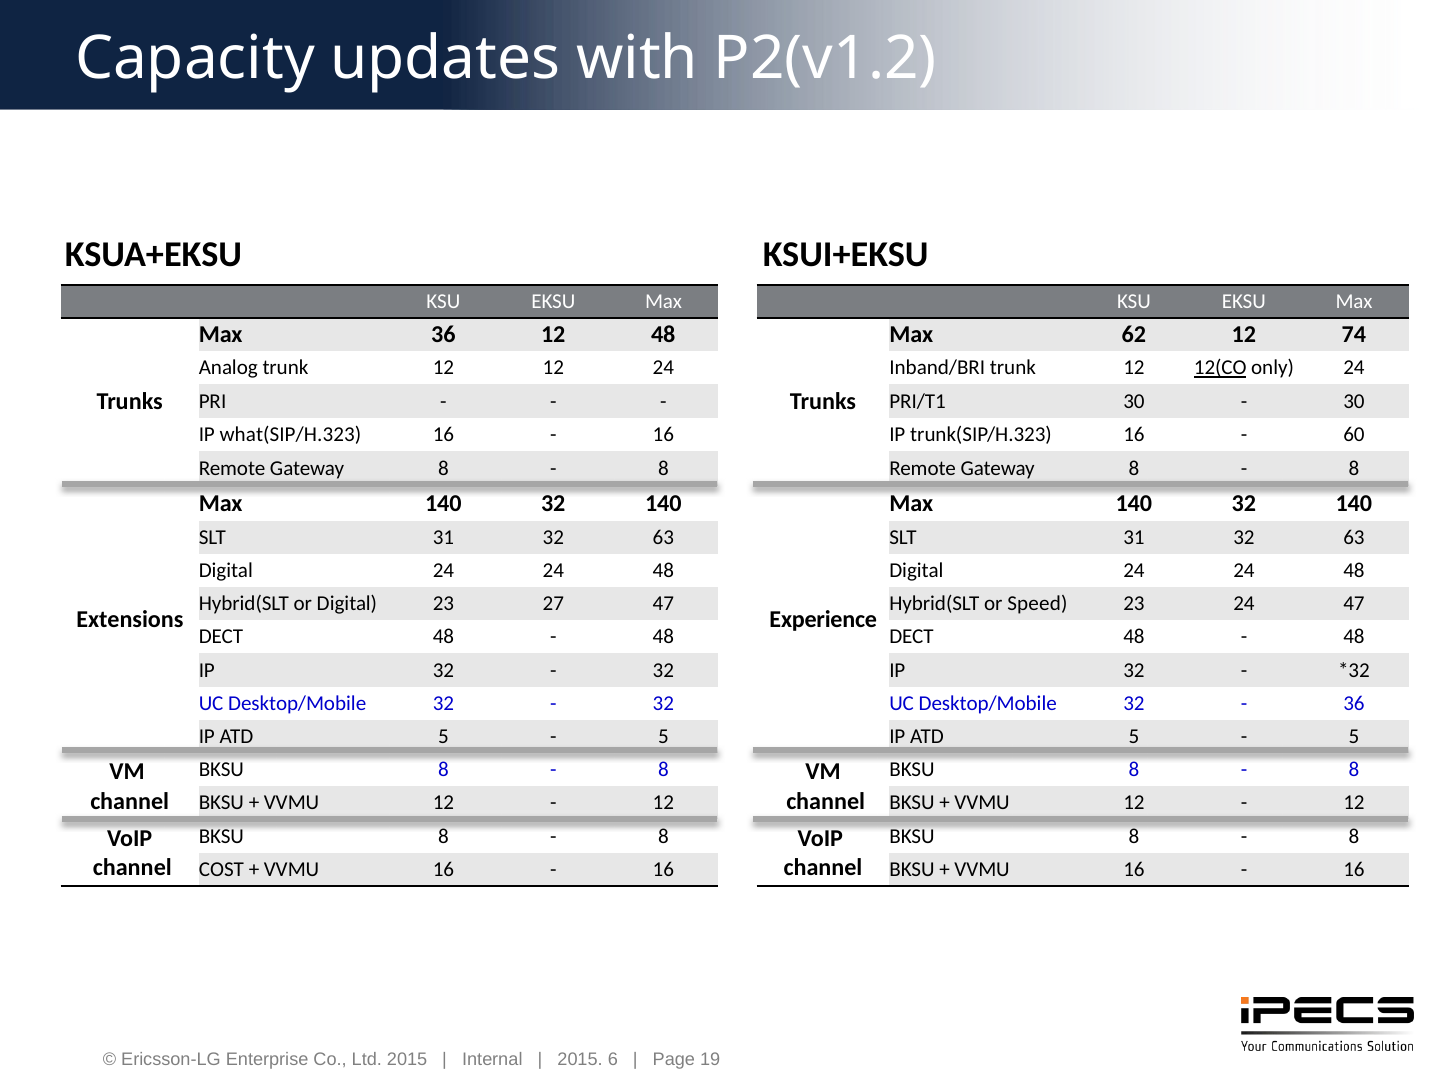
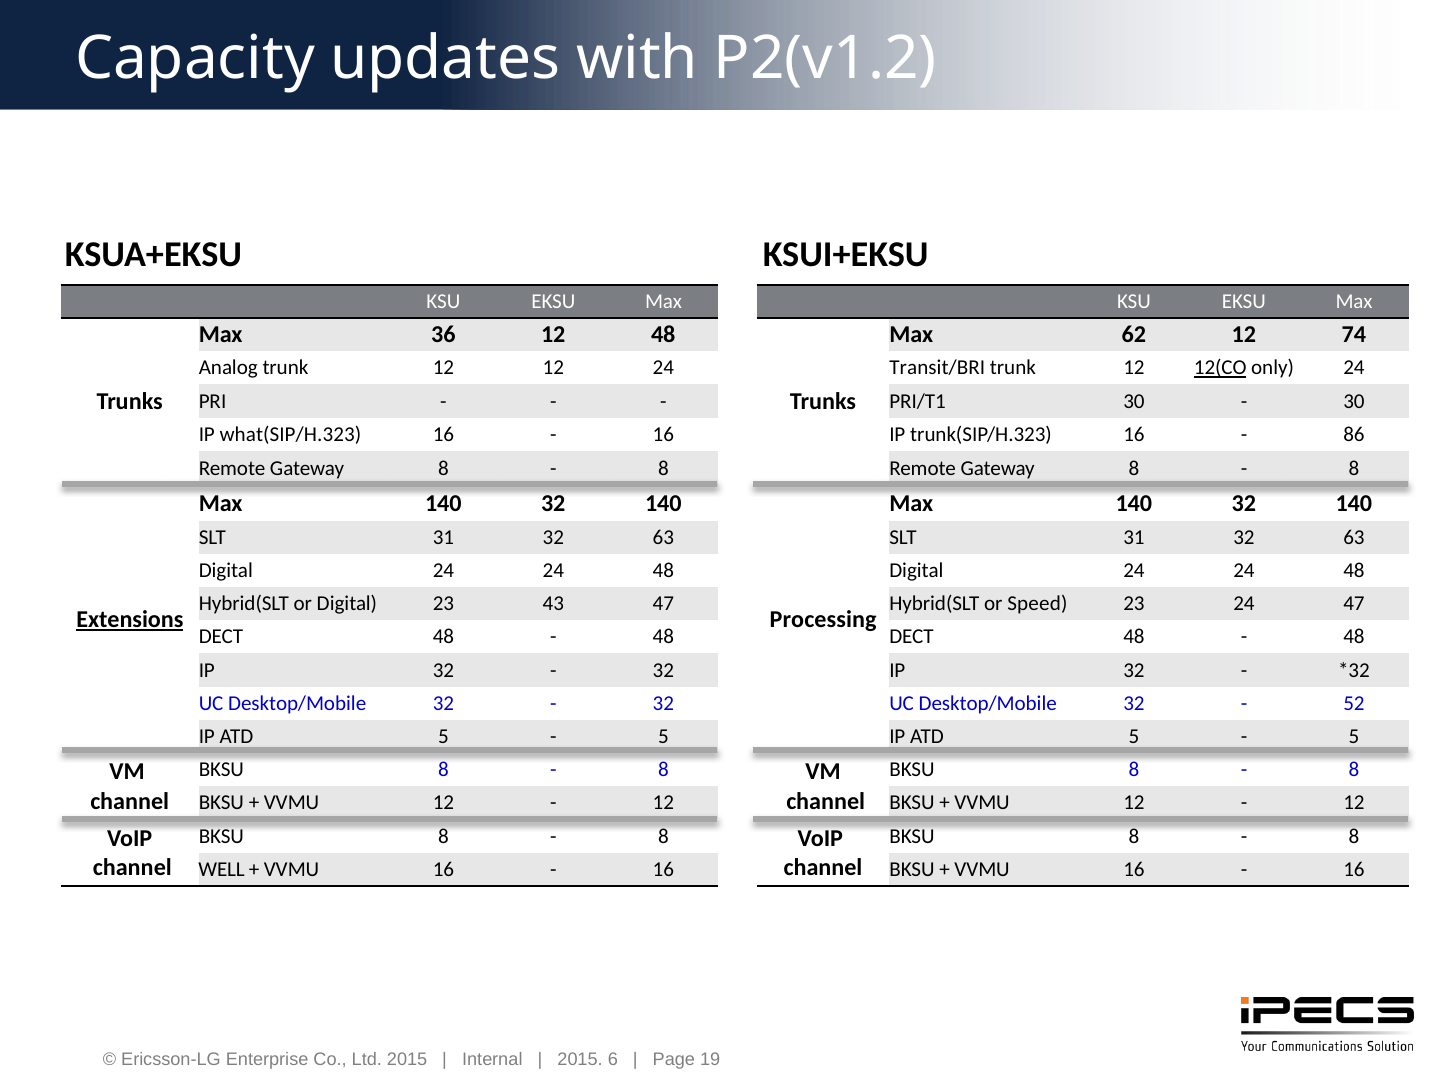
Inband/BRI: Inband/BRI -> Transit/BRI (937, 368)
60: 60 -> 86 (1354, 434)
27: 27 -> 43 (553, 604)
Extensions underline: none -> present (130, 619)
Experience: Experience -> Processing (823, 619)
36: 36 -> 52 (1354, 703)
COST: COST -> WELL (222, 869)
